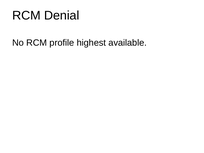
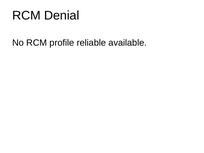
highest: highest -> reliable (91, 43)
